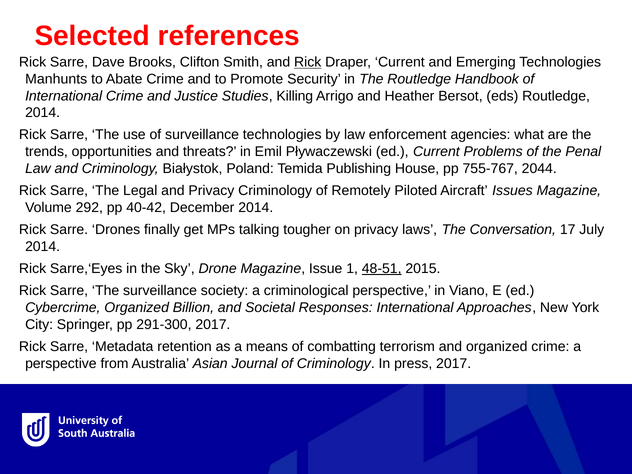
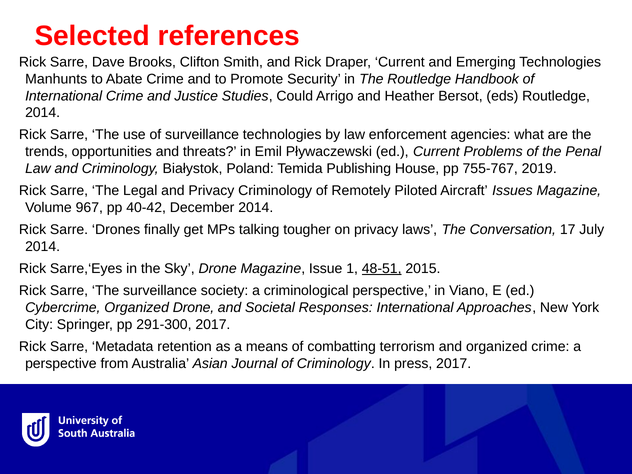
Rick underline: present -> none (308, 62)
Killing: Killing -> Could (295, 96)
2044: 2044 -> 2019 (539, 169)
292: 292 -> 967 (89, 208)
Organized Billion: Billion -> Drone (194, 308)
